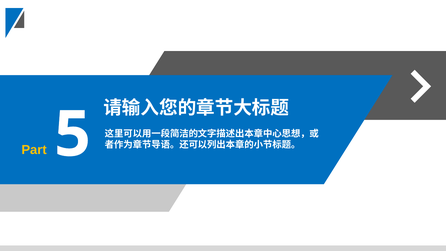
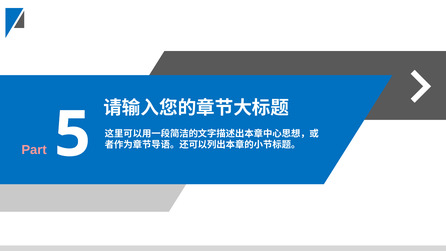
Part colour: yellow -> pink (34, 150)
